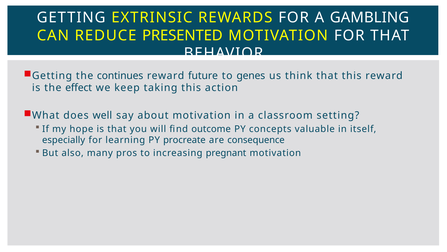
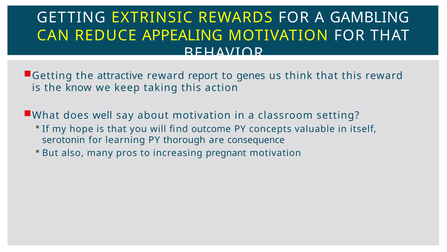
PRESENTED: PRESENTED -> APPEALING (182, 35)
continues: continues -> attractive (120, 75)
future: future -> report (203, 75)
effect: effect -> know (79, 88)
especially: especially -> serotonin (64, 140)
procreate: procreate -> thorough (184, 140)
